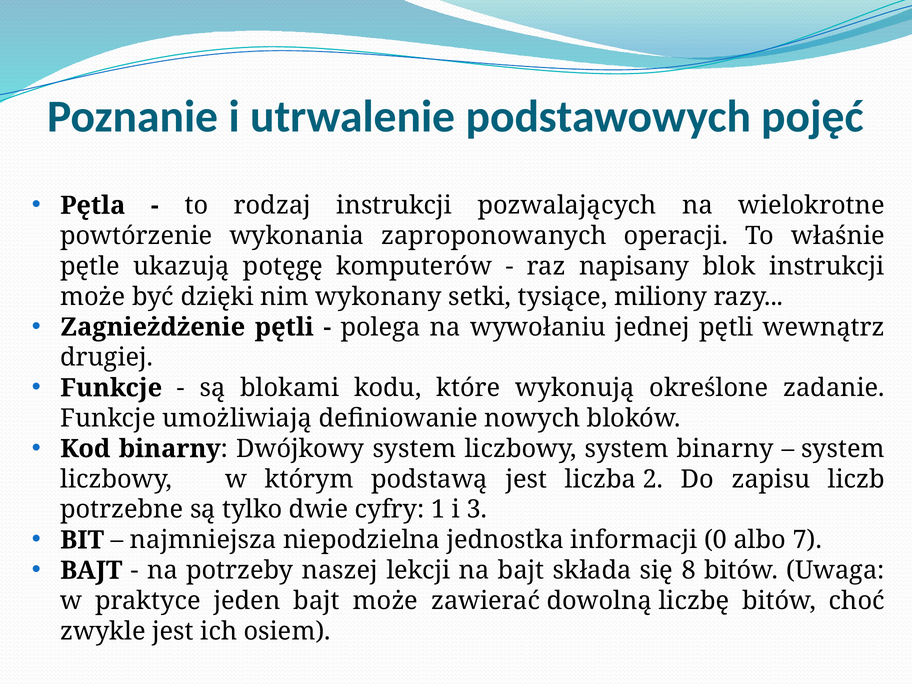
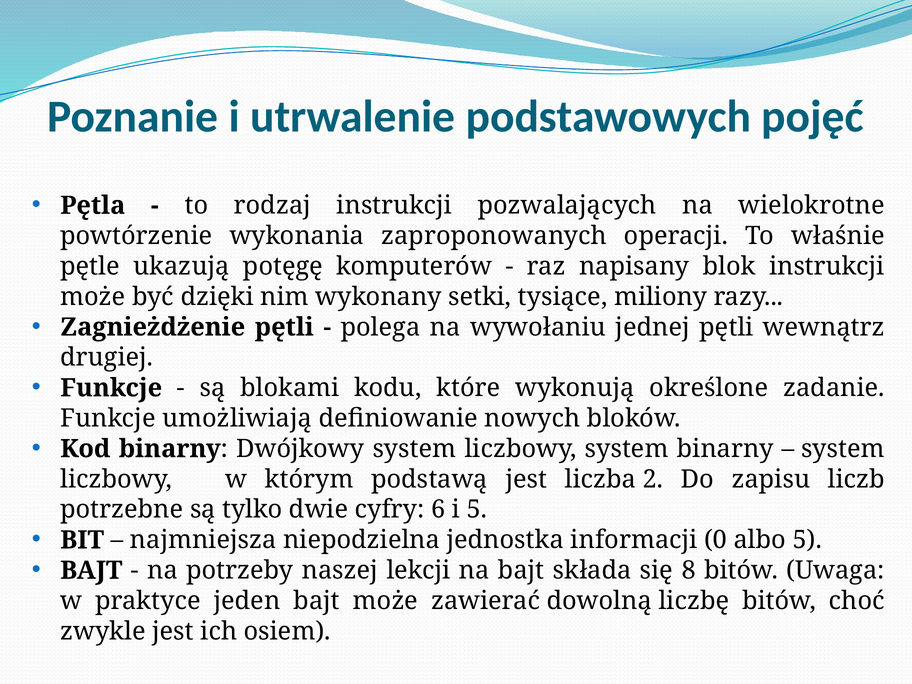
1: 1 -> 6 (438, 510)
i 3: 3 -> 5 (477, 510)
albo 7: 7 -> 5 (807, 540)
